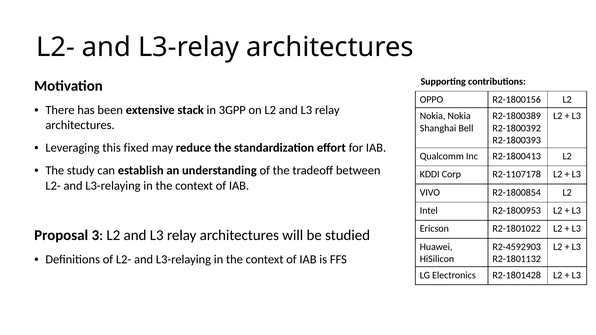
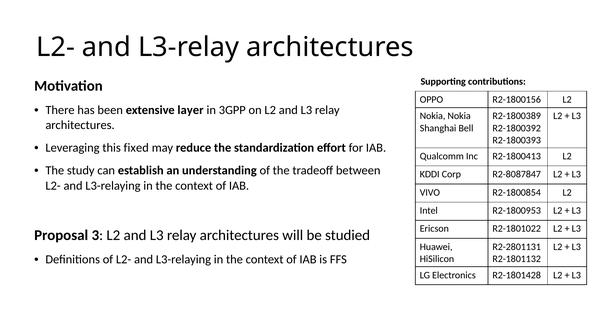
stack: stack -> layer (191, 110)
R2-1107178: R2-1107178 -> R2-8087847 (517, 174)
R2-4592903: R2-4592903 -> R2-2801131 (517, 247)
